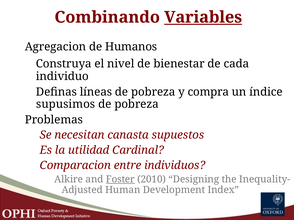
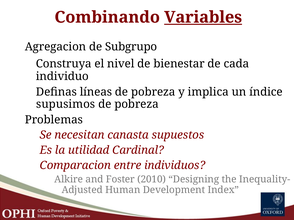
Humanos: Humanos -> Subgrupo (131, 47)
compra: compra -> implica (208, 92)
Foster underline: present -> none (120, 180)
